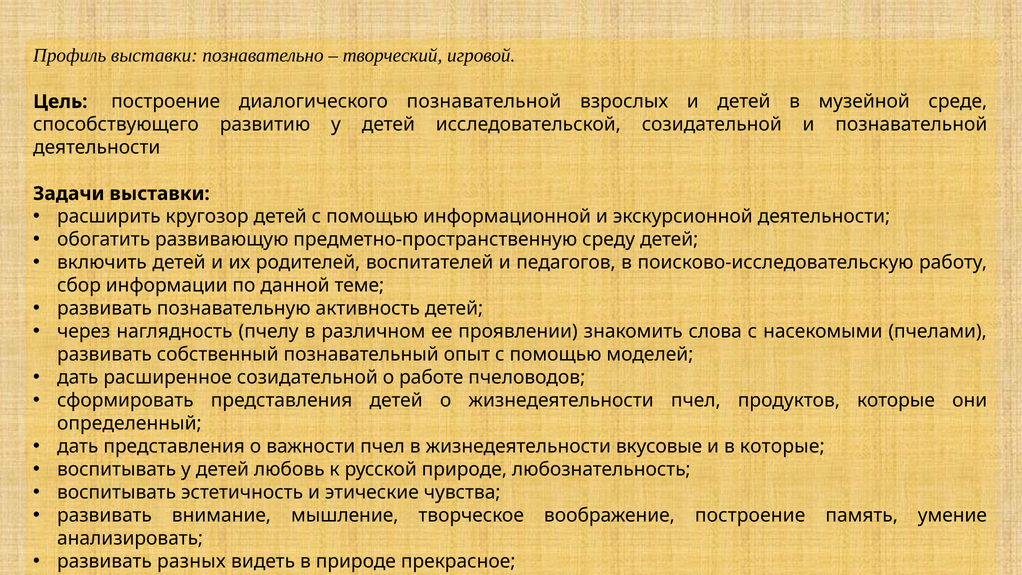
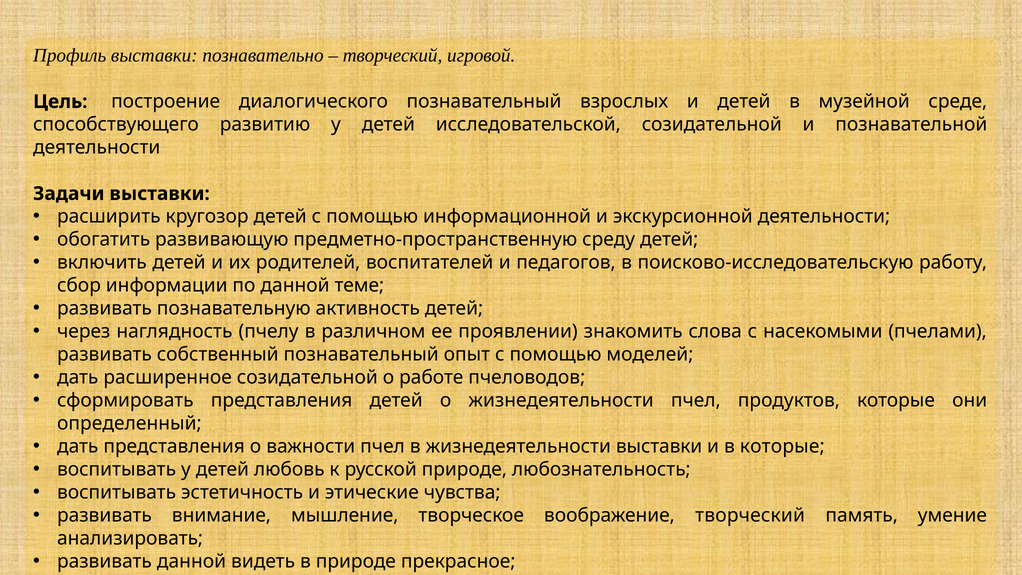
диалогического познавательной: познавательной -> познавательный (484, 102)
жизнедеятельности вкусовые: вкусовые -> выставки (659, 447)
воображение построение: построение -> творческий (750, 516)
развивать разных: разных -> данной (191, 562)
